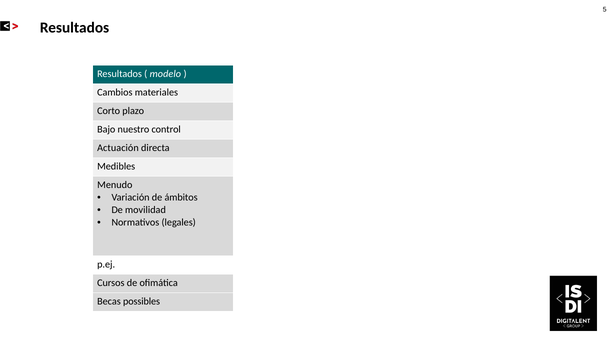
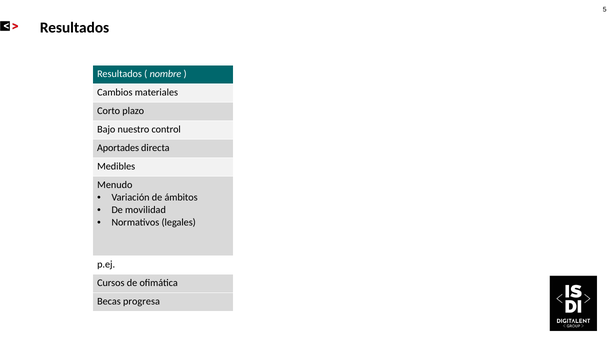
modelo: modelo -> nombre (165, 74)
Actuación: Actuación -> Aportades (118, 148)
possibles: possibles -> progresa (141, 302)
